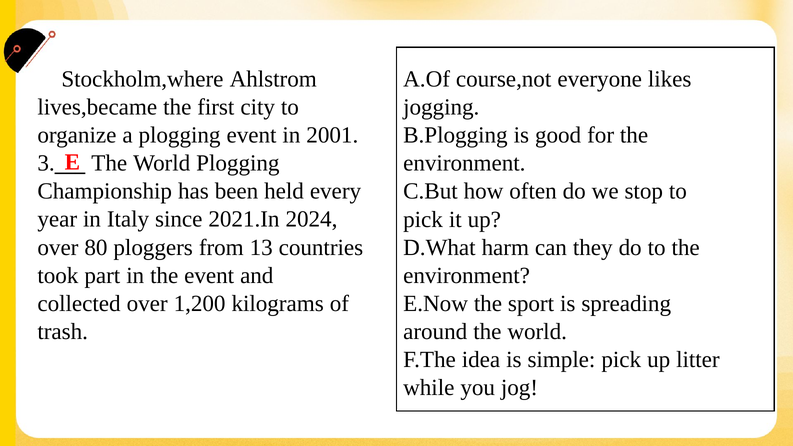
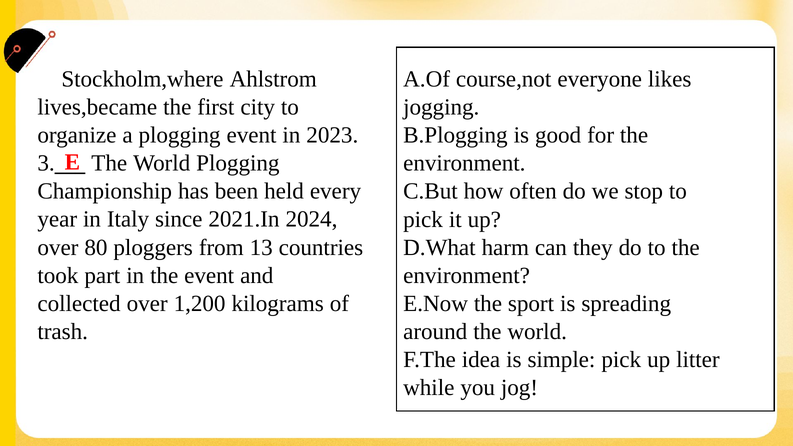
2001: 2001 -> 2023 (332, 135)
